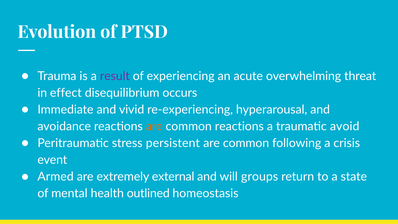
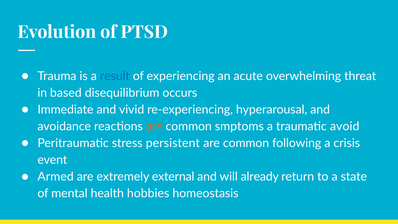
result colour: purple -> blue (115, 76)
effect: effect -> based (66, 93)
common reactions: reactions -> smptoms (239, 126)
groups: groups -> already (260, 177)
outlined: outlined -> hobbies (148, 193)
